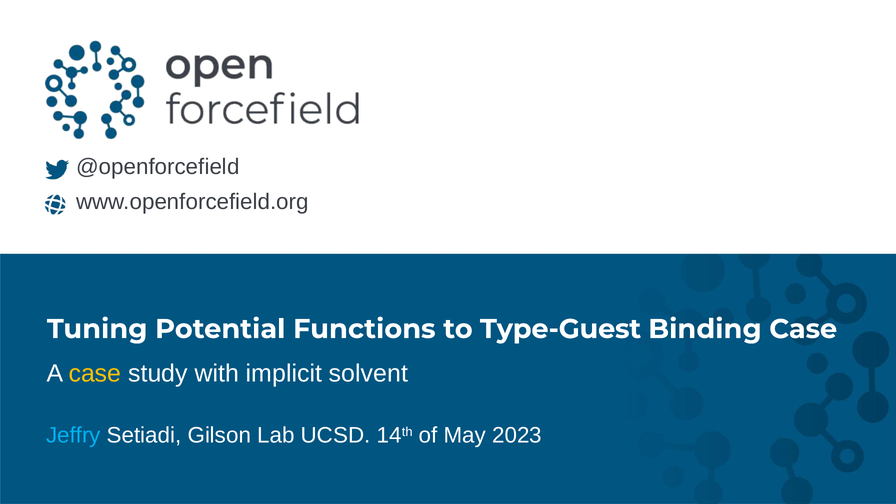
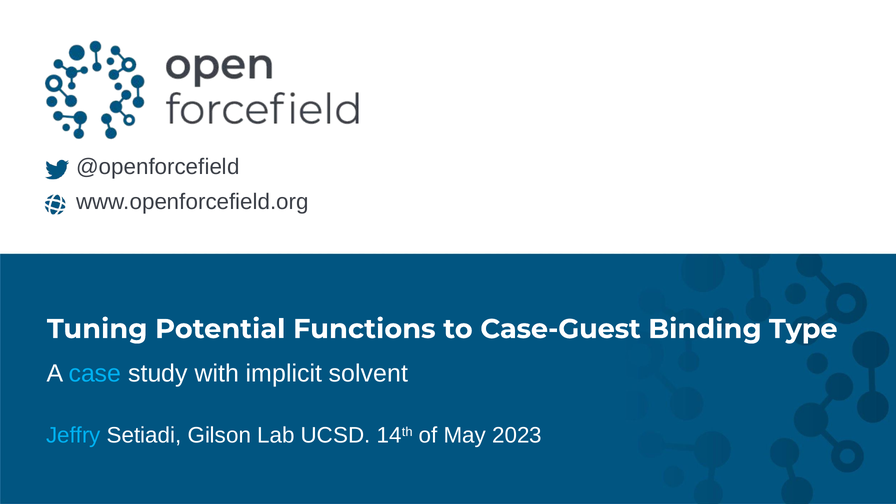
Type-Guest: Type-Guest -> Case-Guest (561, 329)
Binding Case: Case -> Type (803, 329)
case colour: yellow -> light blue (95, 373)
